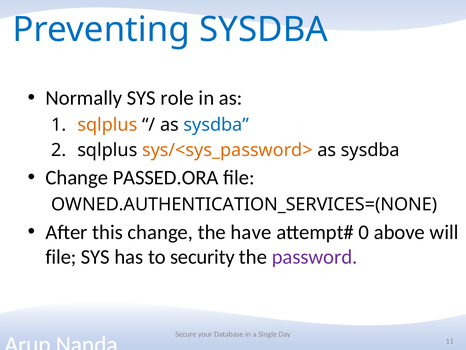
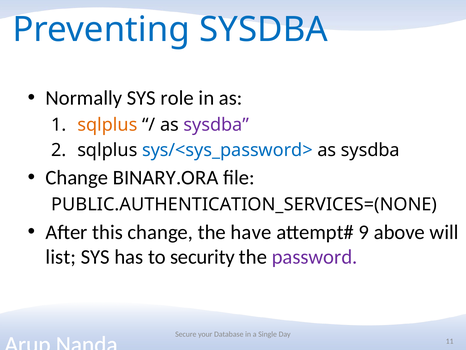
sysdba colour: blue -> purple (216, 124)
sys/<sys_password> colour: orange -> blue (227, 150)
PASSED.ORA: PASSED.ORA -> BINARY.ORA (166, 177)
OWNED.AUTHENTICATION_SERVICES=(NONE: OWNED.AUTHENTICATION_SERVICES=(NONE -> PUBLIC.AUTHENTICATION_SERVICES=(NONE (244, 204)
0: 0 -> 9 (364, 232)
file: file -> list (61, 257)
